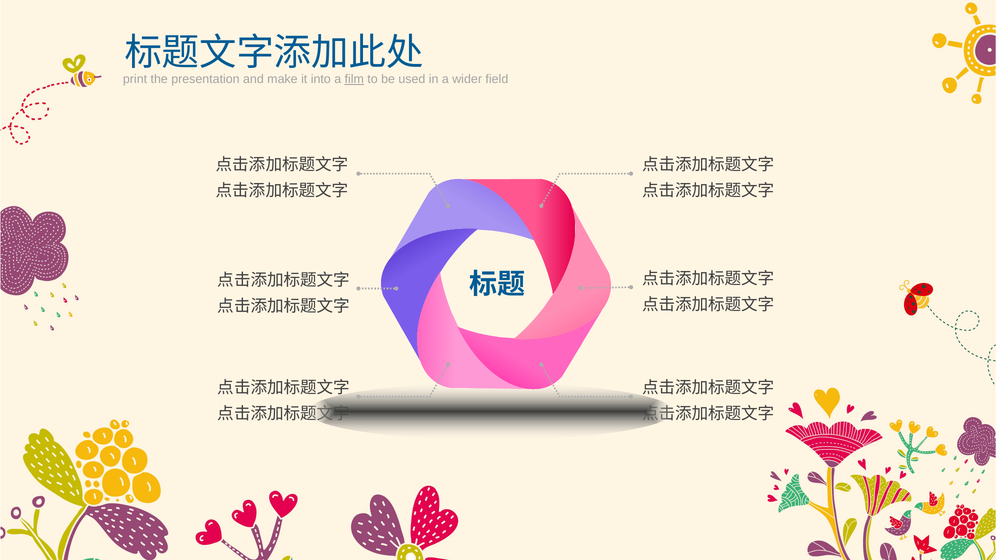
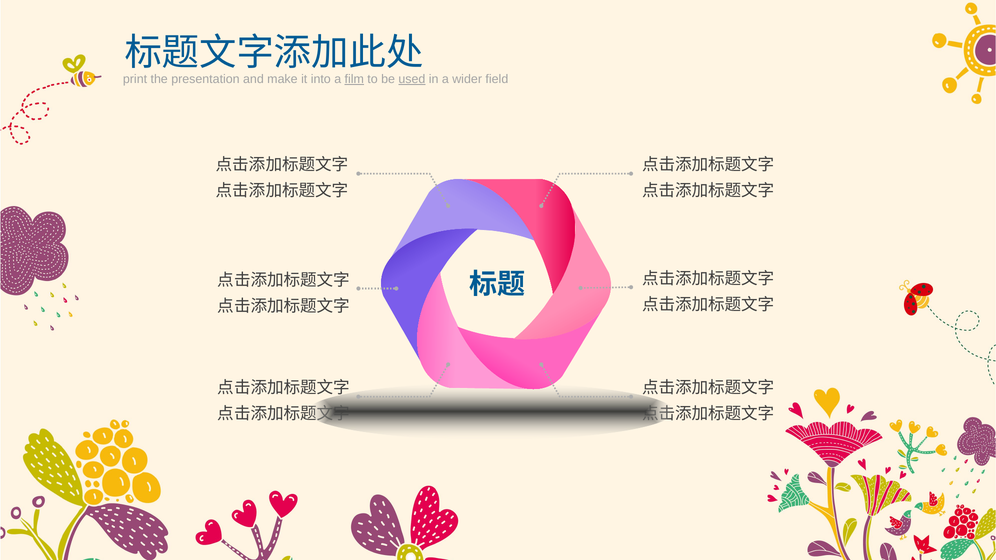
used underline: none -> present (412, 79)
